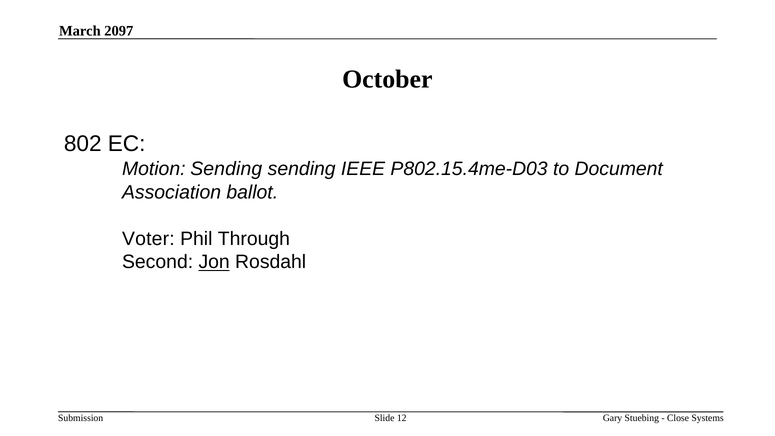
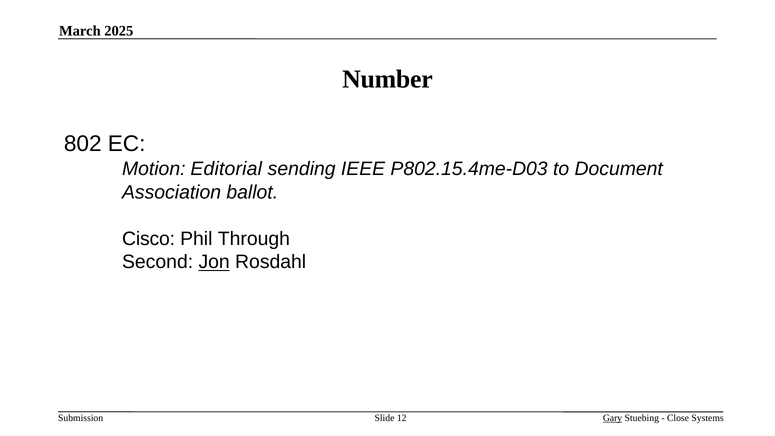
2097: 2097 -> 2025 (119, 31)
October: October -> Number (387, 79)
Motion Sending: Sending -> Editorial (226, 169)
Voter: Voter -> Cisco (149, 239)
Gary underline: none -> present (613, 418)
